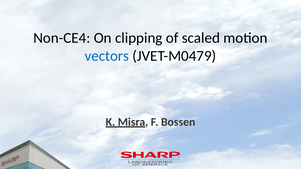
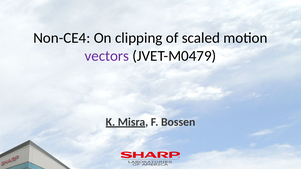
vectors colour: blue -> purple (107, 56)
